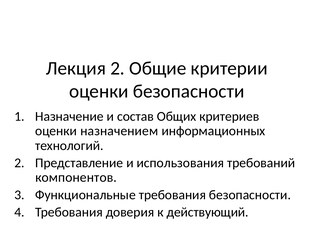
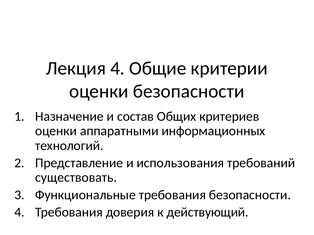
Лекция 2: 2 -> 4 (118, 69)
назначением: назначением -> аппаратными (119, 131)
компонентов: компонентов -> существовать (76, 178)
